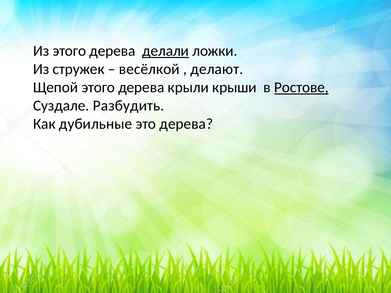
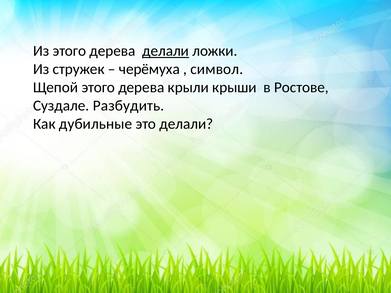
весёлкой: весёлкой -> черёмуха (149, 69)
делают: делают -> символ (217, 69)
Ростове underline: present -> none (301, 87)
это дерева: дерева -> делали (186, 124)
